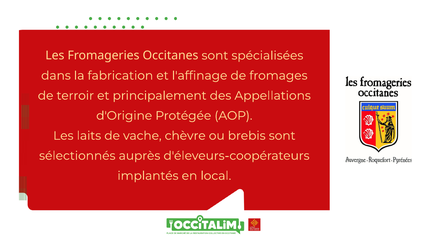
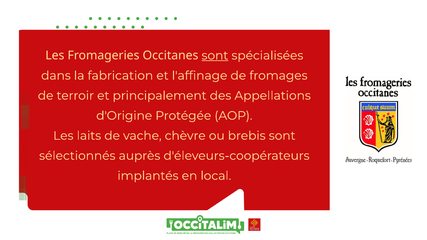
sont underline: none -> present (215, 56)
